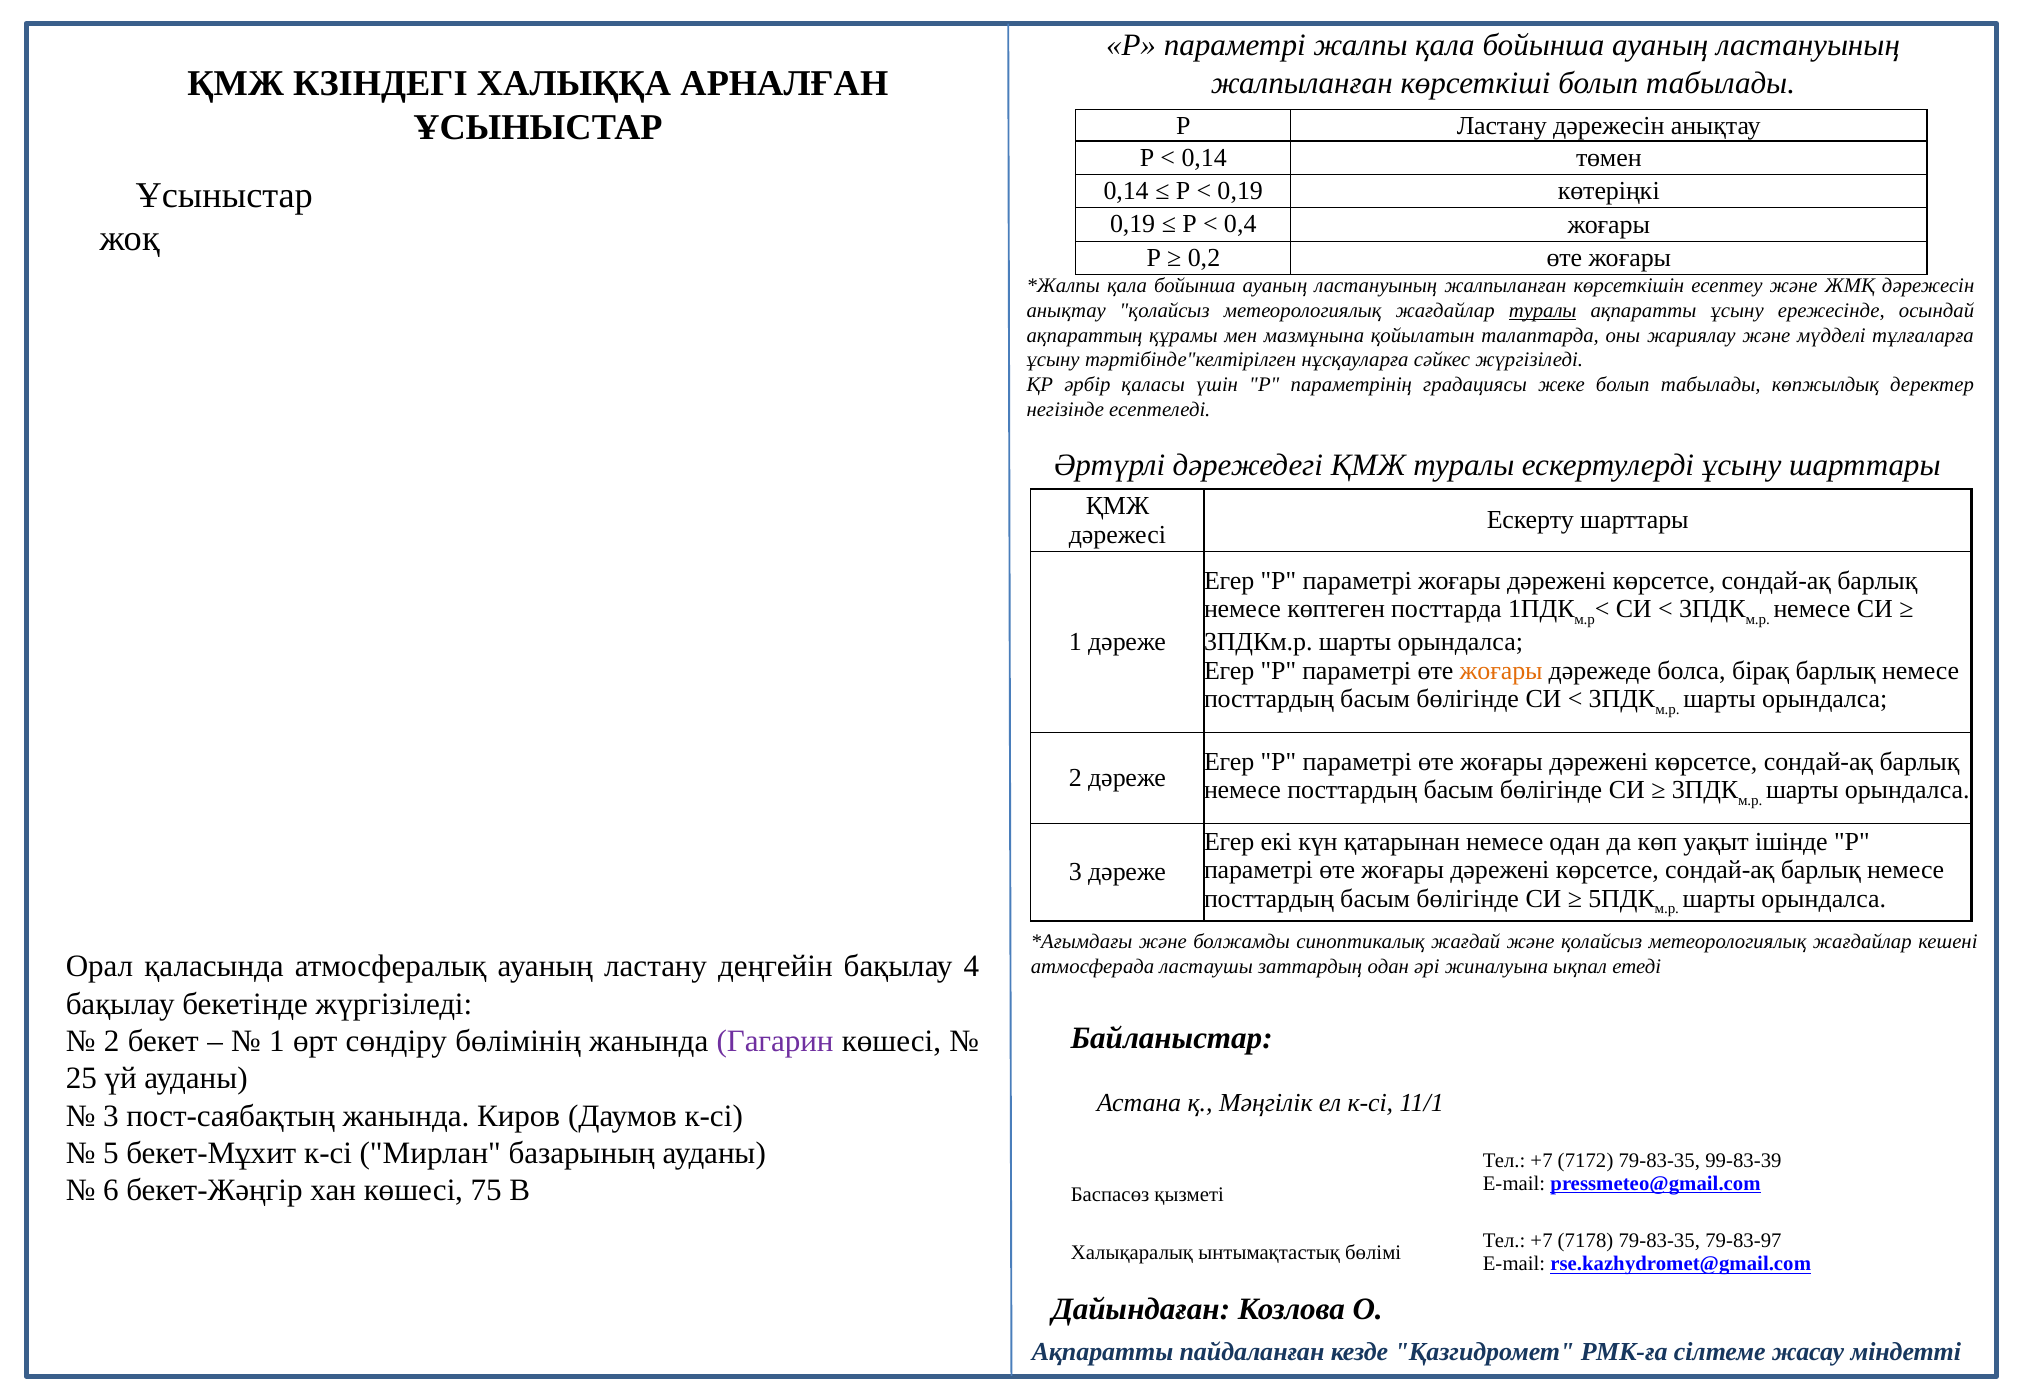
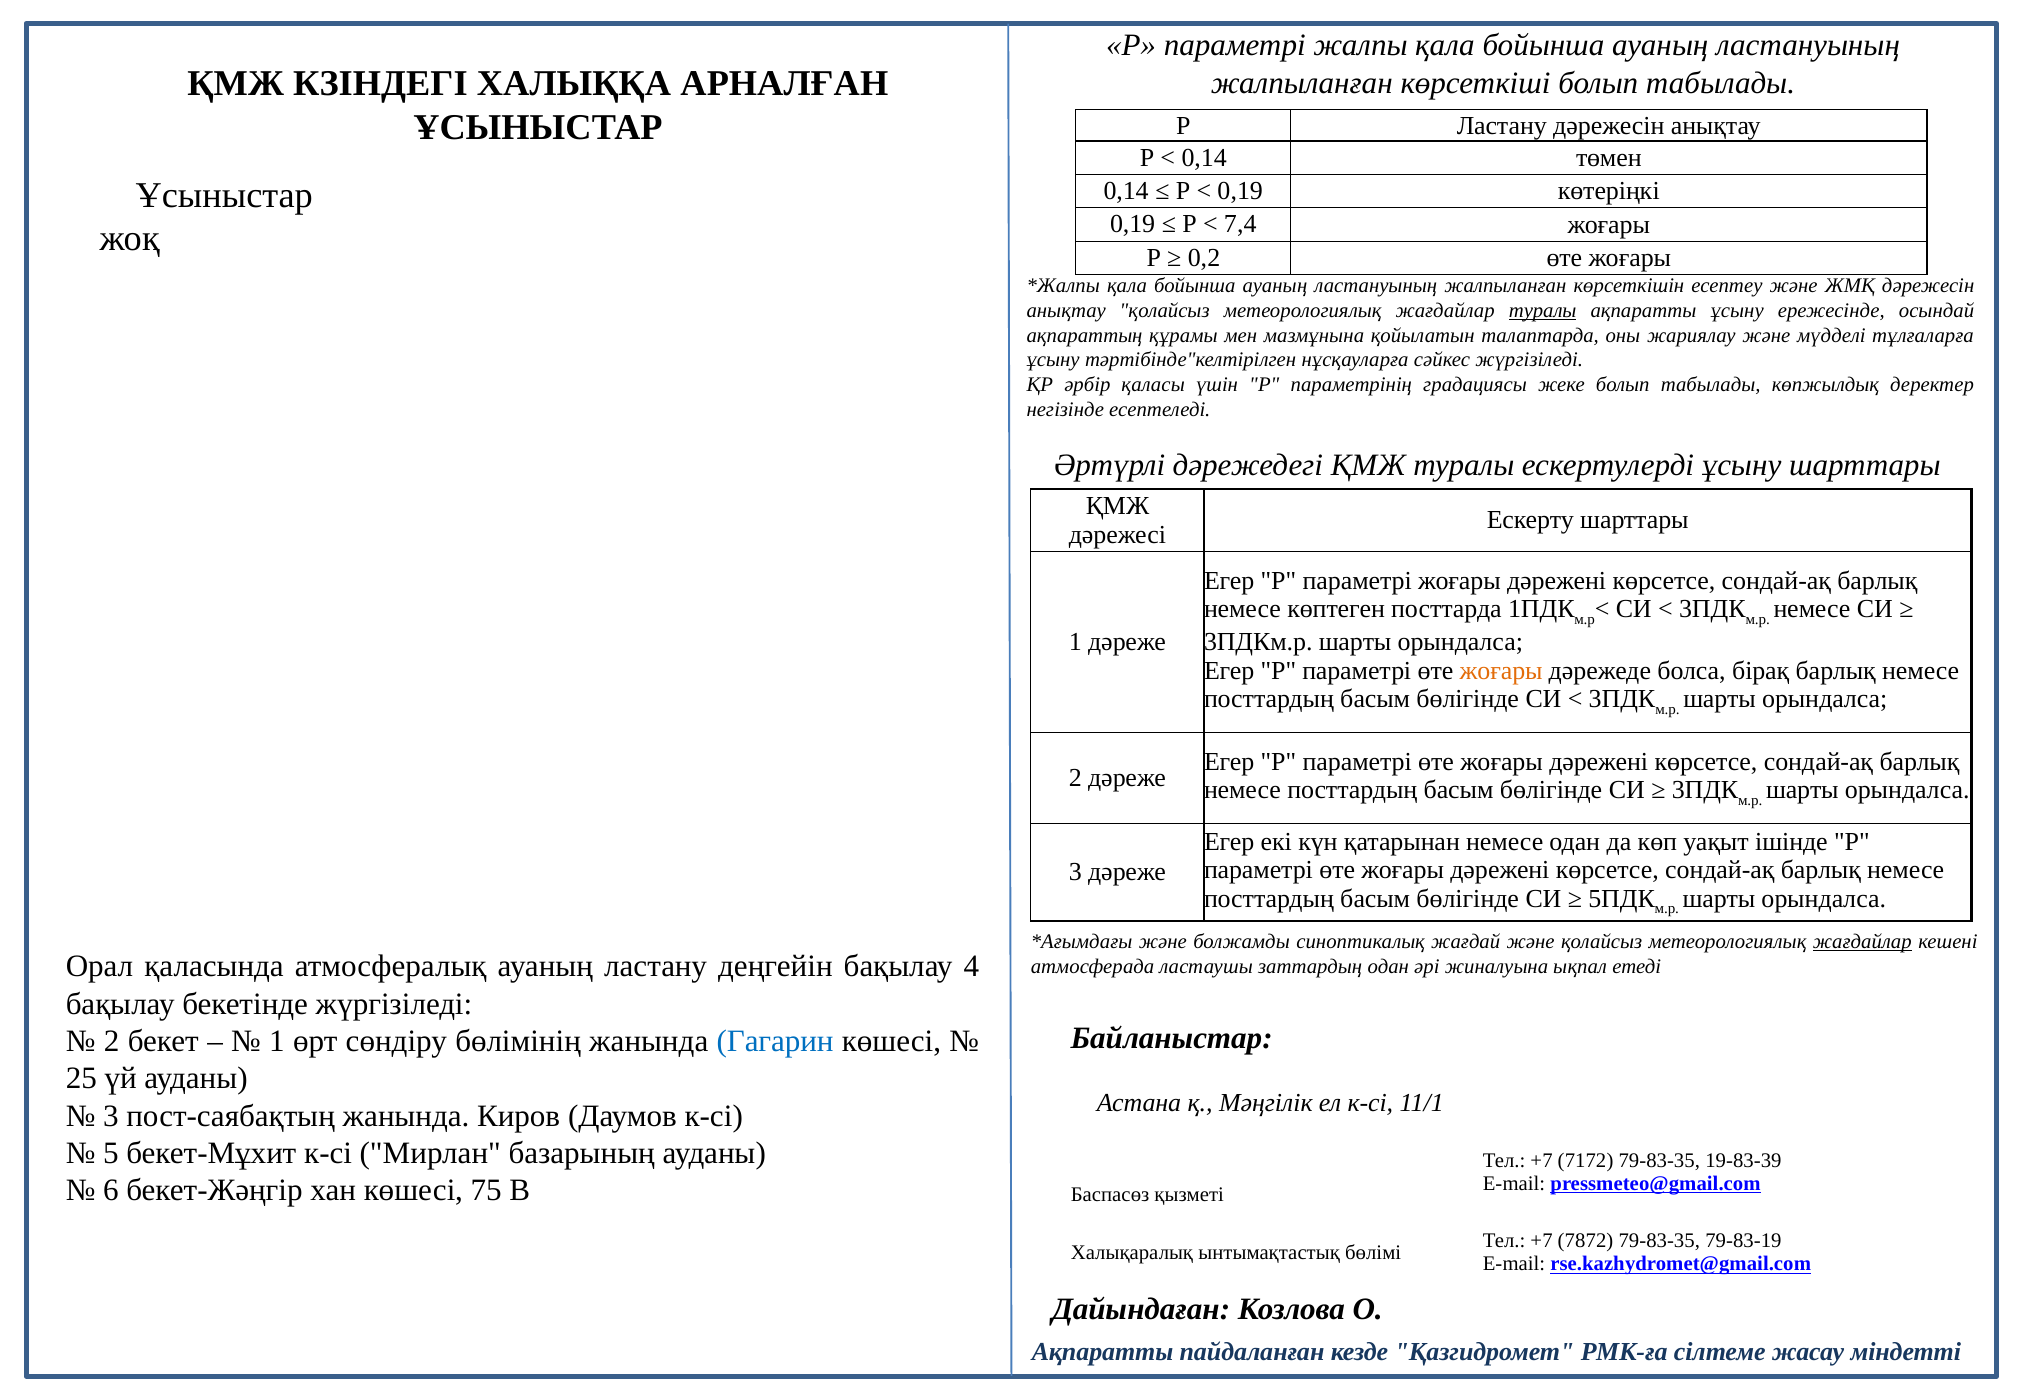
0,4: 0,4 -> 7,4 (1240, 224)
жағдайлар underline: none -> present (1862, 942)
Гагарин colour: purple -> blue (775, 1041)
99-83-39: 99-83-39 -> 19-83-39 (1743, 1161)
7178: 7178 -> 7872 (1586, 1242)
79-83-97: 79-83-97 -> 79-83-19 (1743, 1242)
